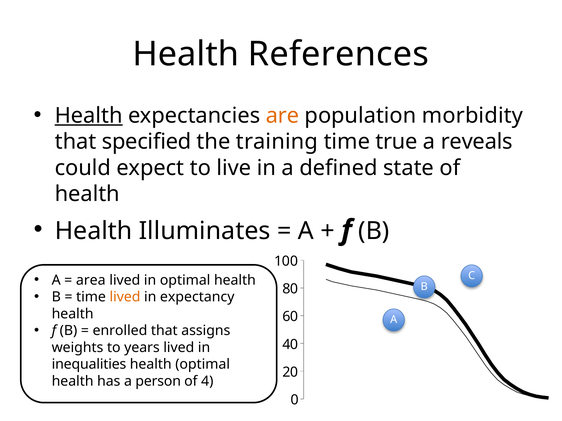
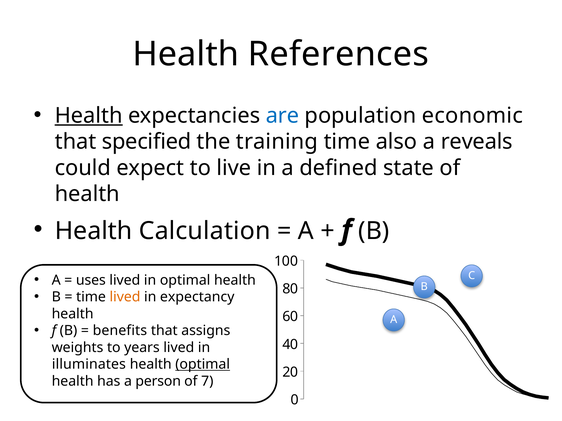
are colour: orange -> blue (282, 116)
morbidity: morbidity -> economic (472, 116)
true: true -> also (396, 142)
Illuminates: Illuminates -> Calculation (205, 231)
area: area -> uses (91, 280)
enrolled: enrolled -> benefits (120, 331)
inequalities: inequalities -> illuminates (89, 365)
optimal underline: none -> present (203, 365)
4: 4 -> 7 (207, 382)
